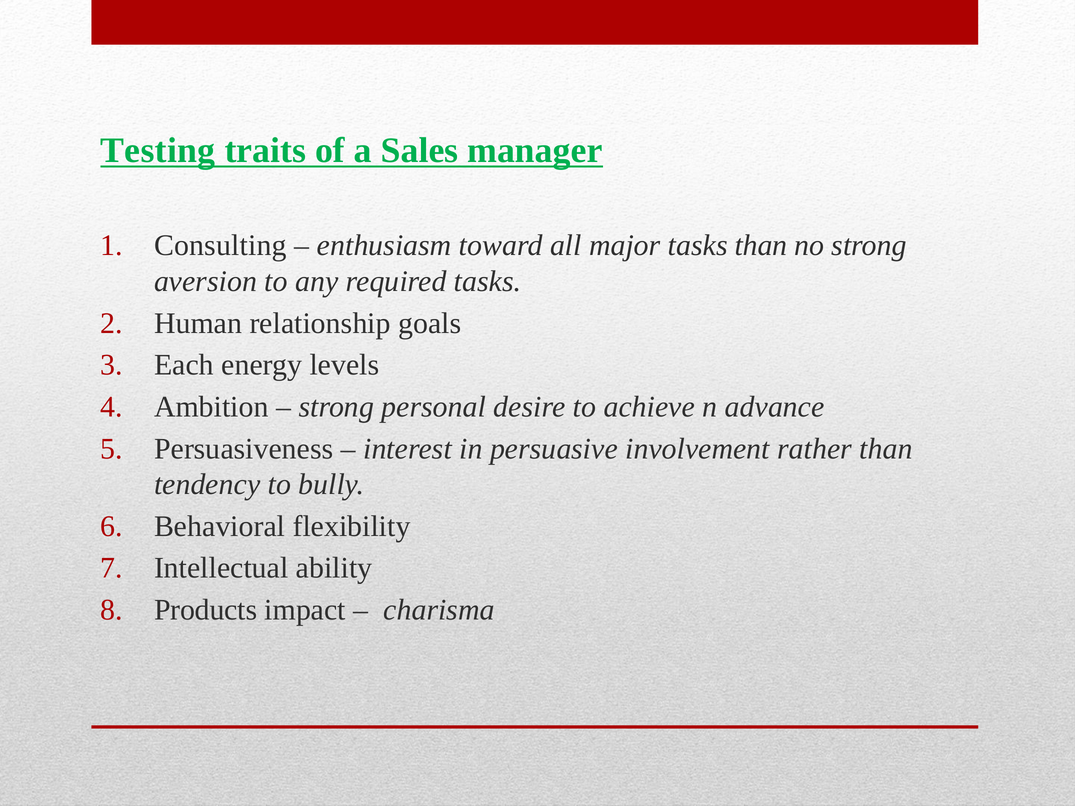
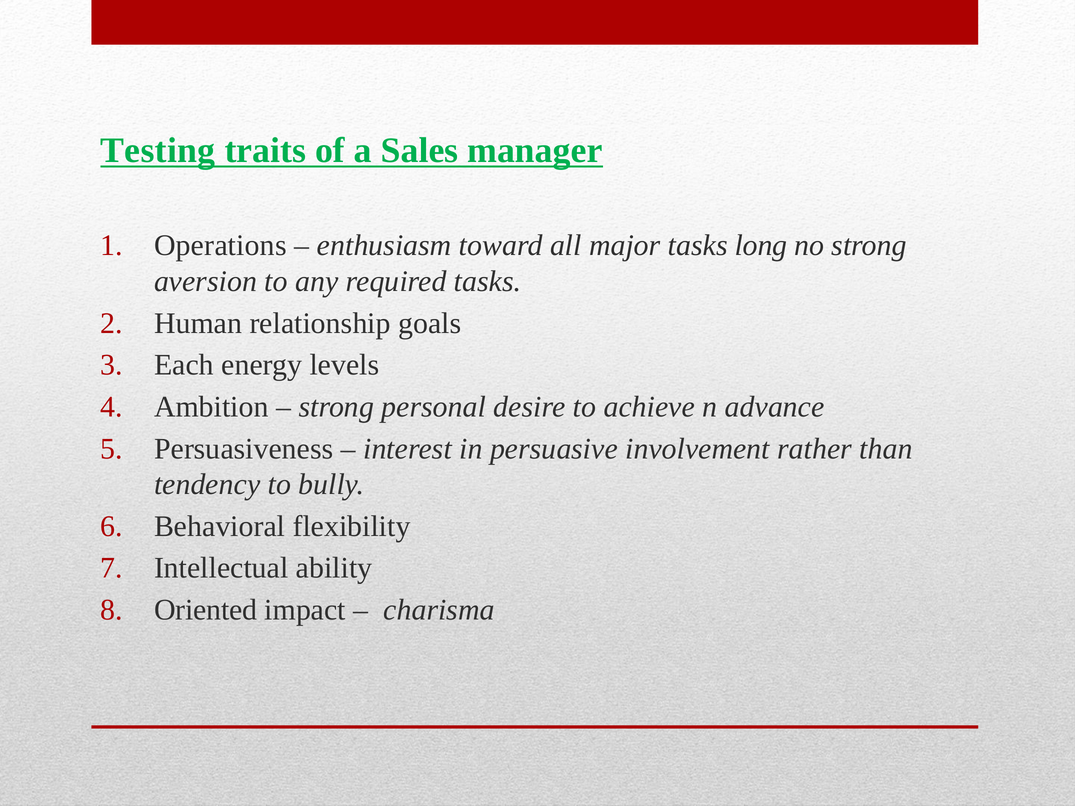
Consulting: Consulting -> Operations (220, 246)
tasks than: than -> long (761, 246)
Products: Products -> Oriented (206, 610)
